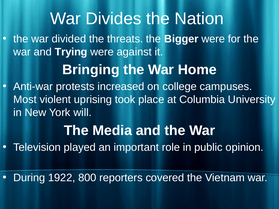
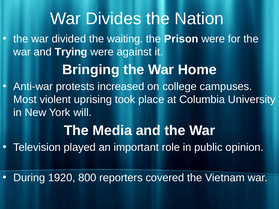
threats: threats -> waiting (125, 39)
Bigger: Bigger -> Prison (181, 39)
1922: 1922 -> 1920 (62, 178)
